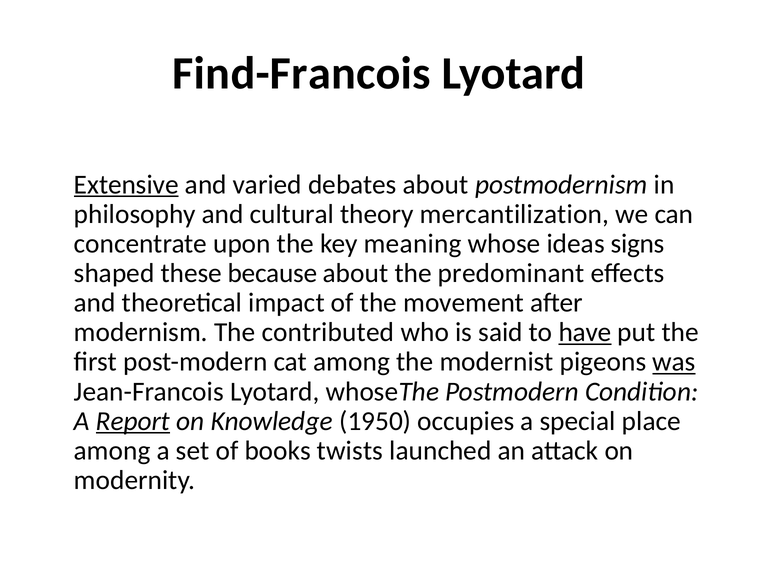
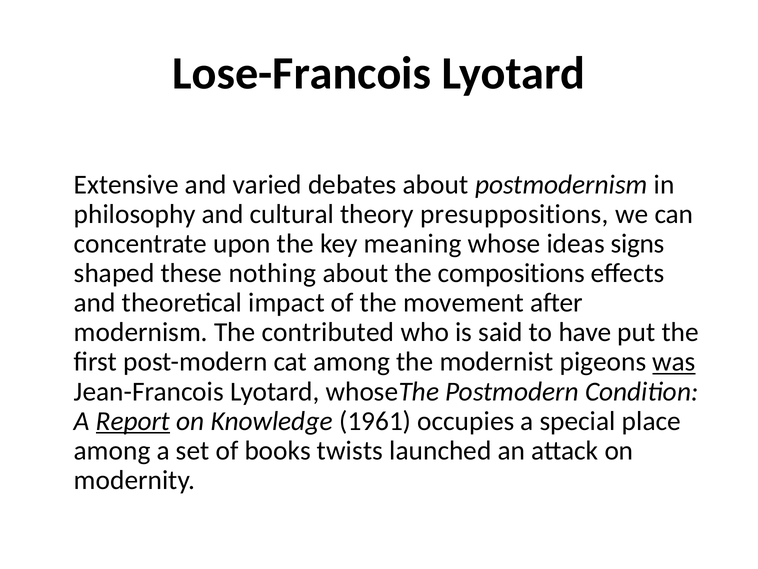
Find-Francois: Find-Francois -> Lose-Francois (302, 73)
Extensive underline: present -> none (126, 184)
mercantilization: mercantilization -> presuppositions (514, 214)
because: because -> nothing (272, 273)
predominant: predominant -> compositions (511, 273)
have underline: present -> none (585, 332)
1950: 1950 -> 1961 (375, 421)
